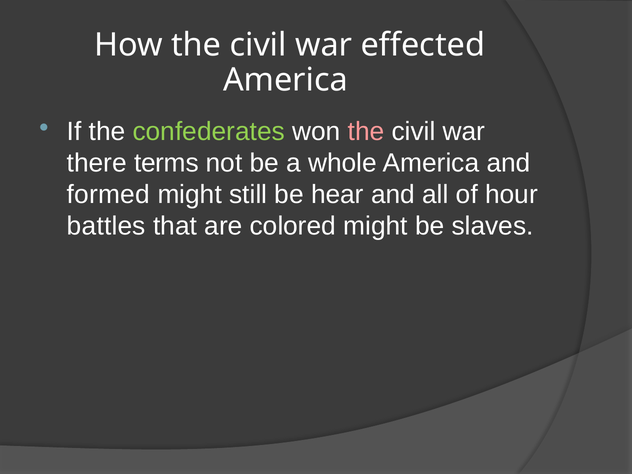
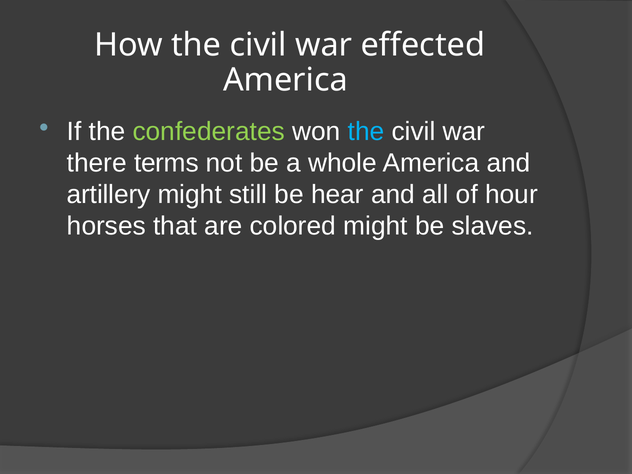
the colour: pink -> light blue (366, 131)
formed: formed -> artillery (109, 195)
battles: battles -> horses (106, 226)
